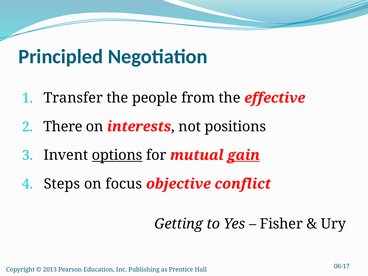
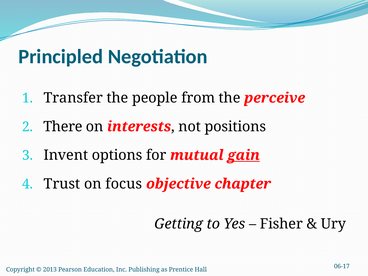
effective: effective -> perceive (275, 98)
options underline: present -> none (117, 155)
Steps: Steps -> Trust (62, 184)
conflict: conflict -> chapter (243, 184)
